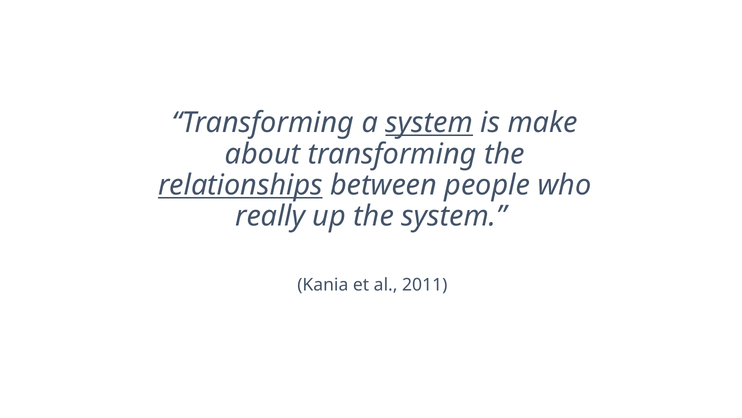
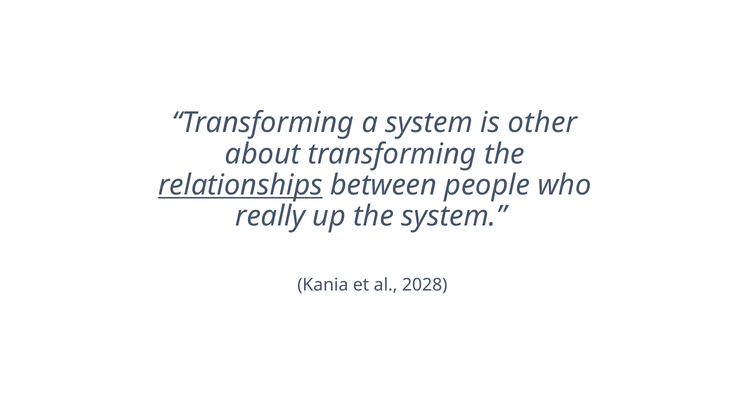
system underline: present -> none (429, 123)
make: make -> other (542, 123)
2011: 2011 -> 2028 (425, 285)
